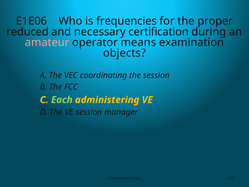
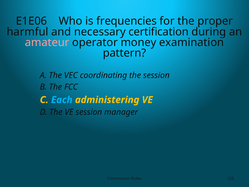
reduced: reduced -> harmful (28, 32)
means: means -> money (138, 42)
objects: objects -> pattern (124, 53)
Each colour: light green -> light blue (62, 100)
